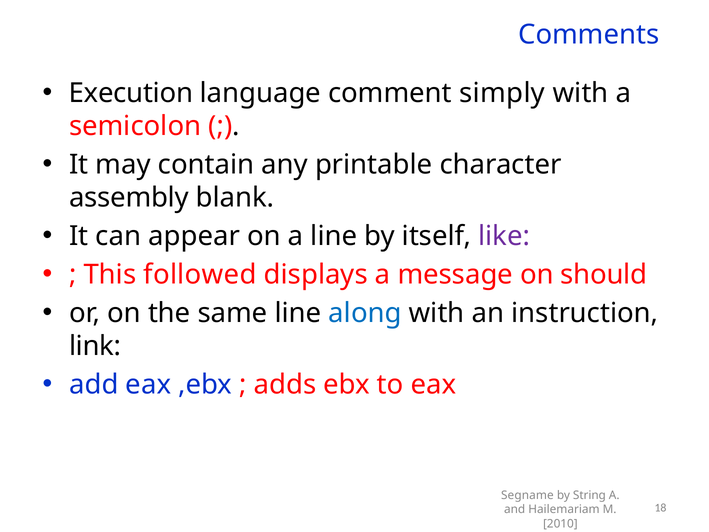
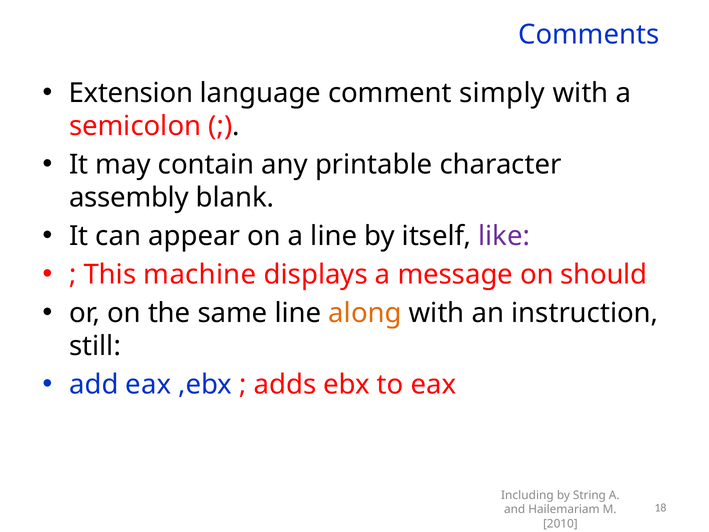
Execution: Execution -> Extension (131, 93)
followed: followed -> machine (200, 275)
along colour: blue -> orange (365, 313)
link: link -> still (95, 346)
Segname: Segname -> Including (527, 495)
